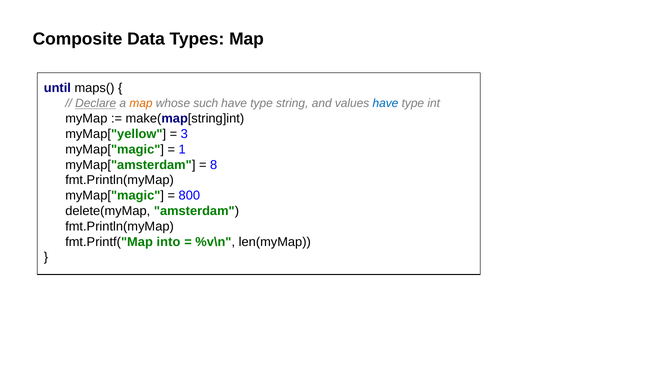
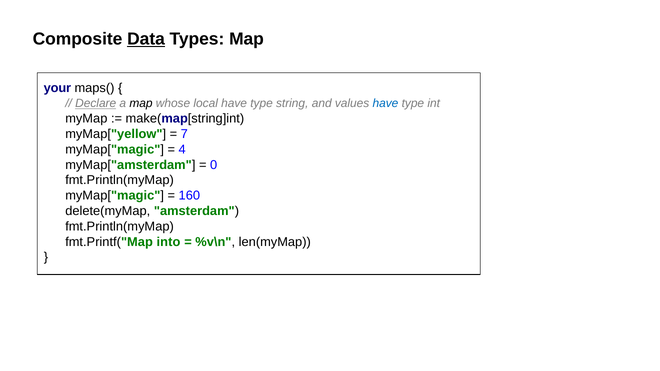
Data underline: none -> present (146, 39)
until: until -> your (57, 88)
map colour: orange -> black (141, 104)
such: such -> local (206, 104)
3: 3 -> 7 (184, 134)
1: 1 -> 4 (182, 150)
8: 8 -> 0 (214, 165)
800: 800 -> 160 (189, 196)
